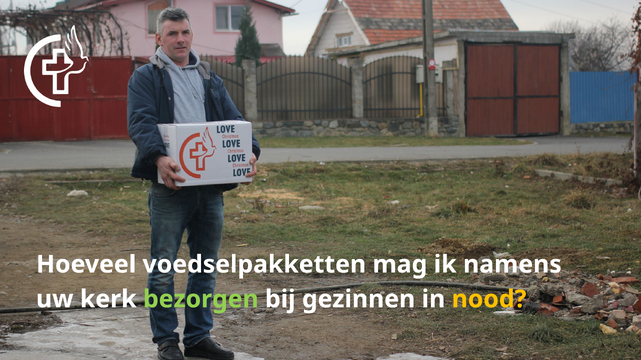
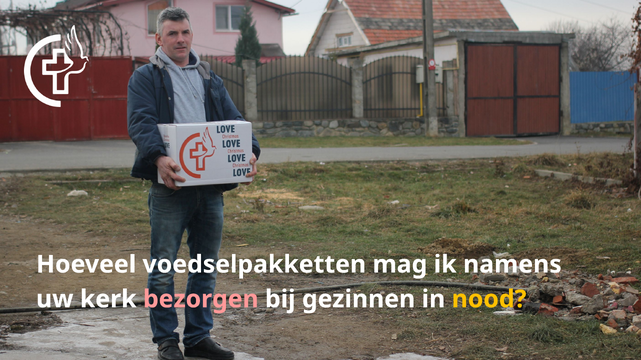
bezorgen colour: light green -> pink (201, 300)
